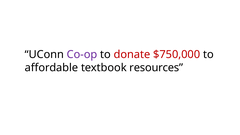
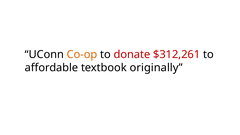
Co-op colour: purple -> orange (82, 54)
$750,000: $750,000 -> $312,261 (177, 54)
resources: resources -> originally (156, 68)
